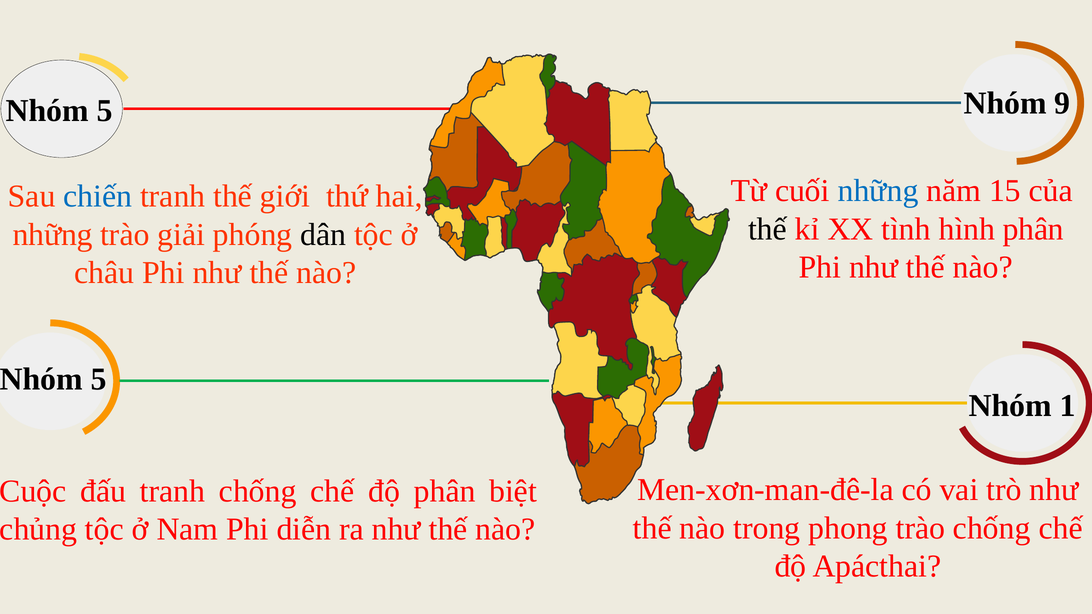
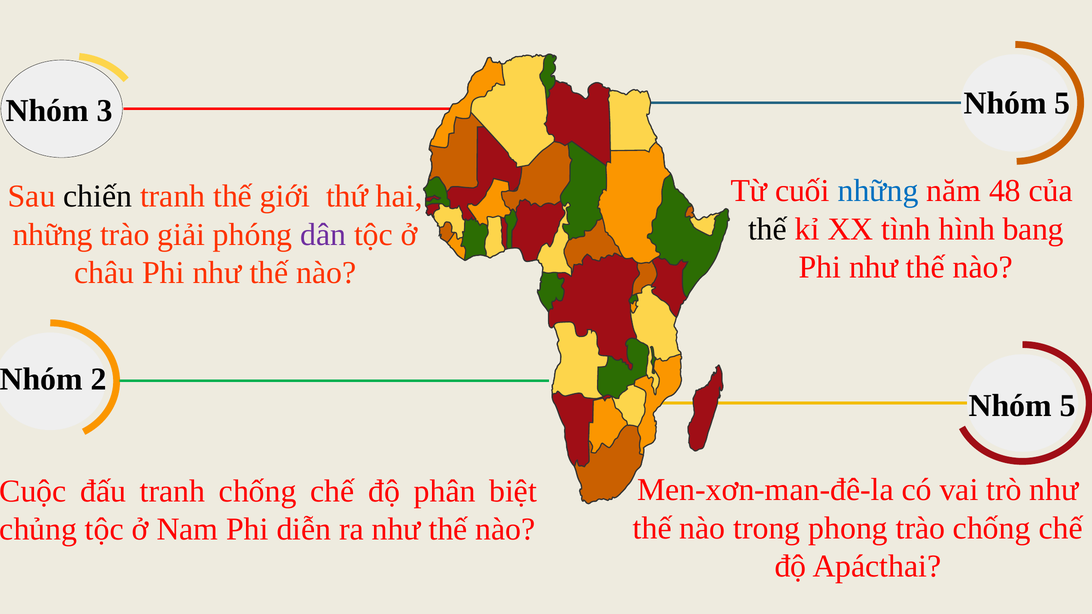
5: 5 -> 3 (105, 111)
9: 9 -> 5 (1062, 103)
15: 15 -> 48 (1005, 191)
chiến colour: blue -> black (98, 196)
hình phân: phân -> bang (1033, 229)
dân colour: black -> purple (323, 235)
5: 5 -> 2 (99, 379)
1: 1 -> 5 (1068, 406)
